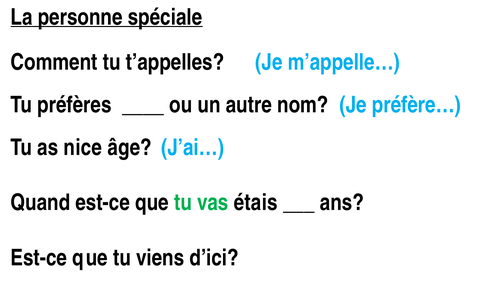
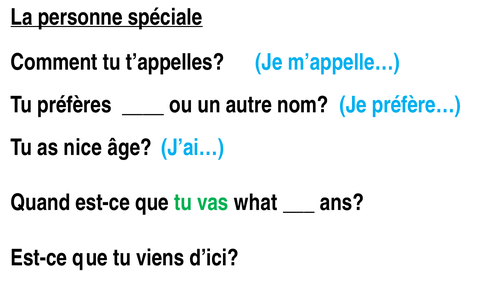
étais: étais -> what (256, 203)
